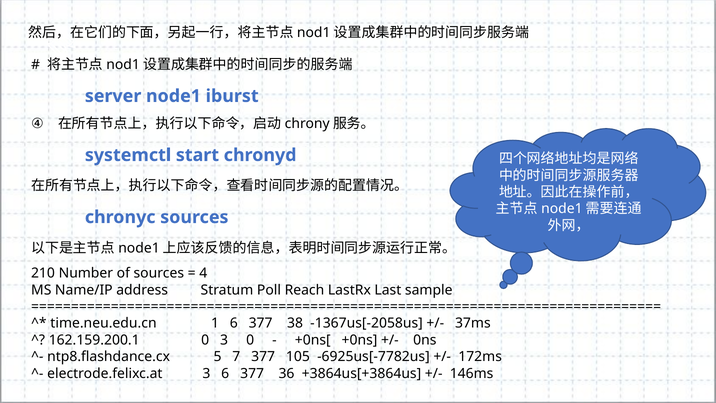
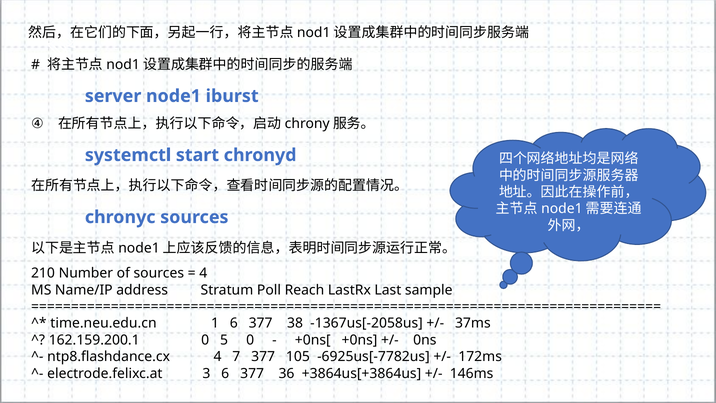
0 3: 3 -> 5 (224, 340)
ntp8.flashdance.cx 5: 5 -> 4 (217, 357)
